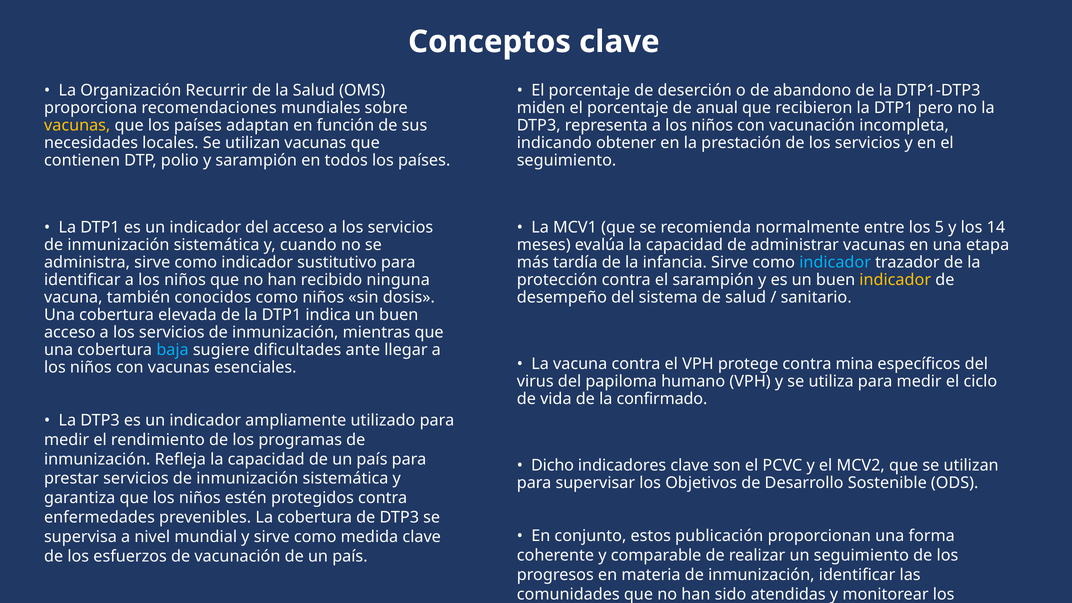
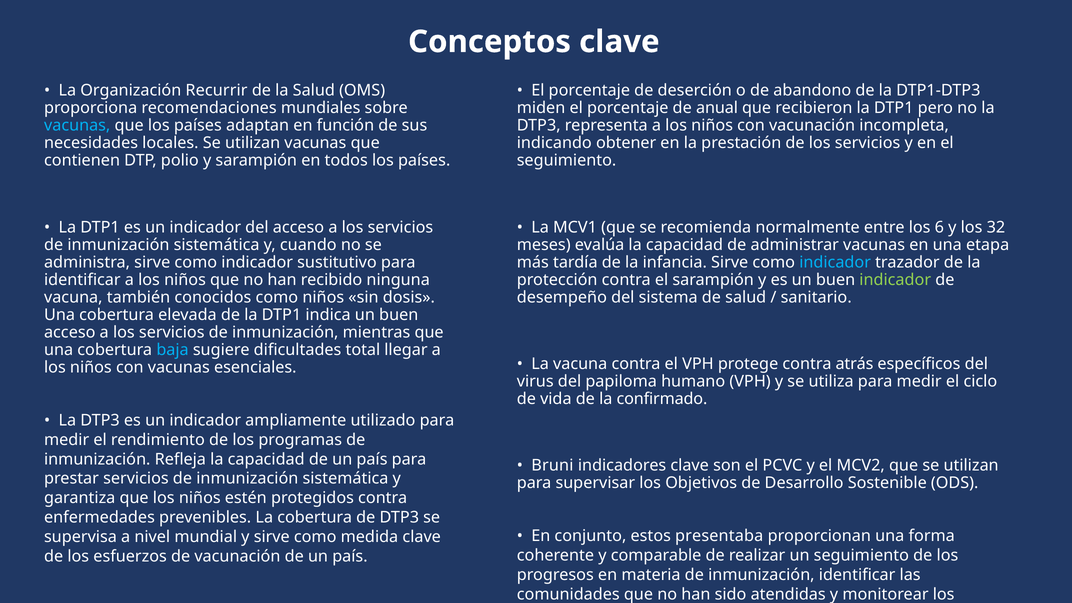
vacunas colour: yellow -> light blue (77, 126)
5: 5 -> 6 (939, 227)
14: 14 -> 32 (996, 227)
indicador colour: yellow -> light green (895, 280)
ante: ante -> total (363, 350)
mina: mina -> atrás (854, 364)
Dicho: Dicho -> Bruni (552, 466)
publicación: publicación -> presentaba (719, 536)
